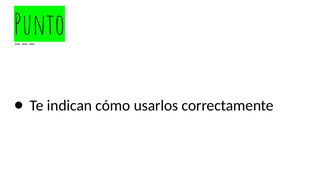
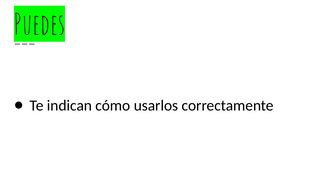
Punto: Punto -> Puedes (39, 25)
